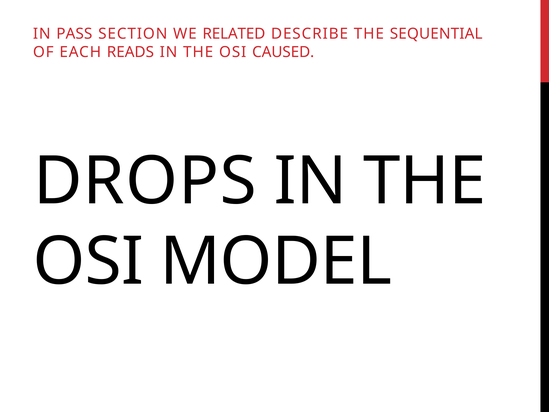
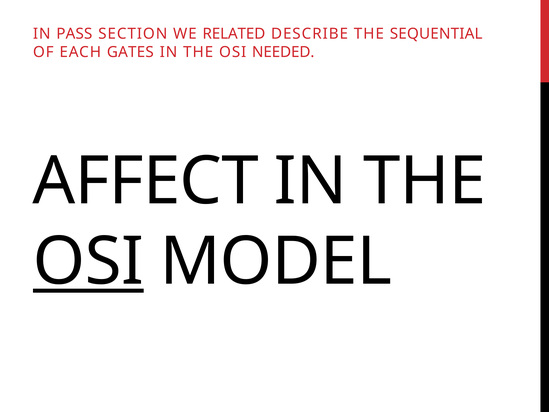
READS: READS -> GATES (130, 52)
CAUSED: CAUSED -> NEEDED (283, 52)
DROPS: DROPS -> AFFECT (146, 181)
OSI underline: none -> present (88, 262)
